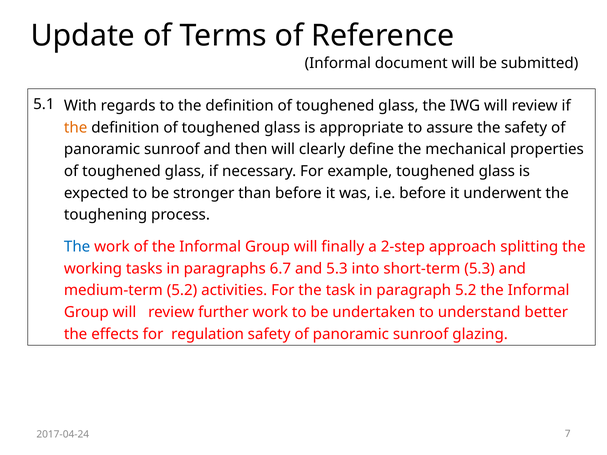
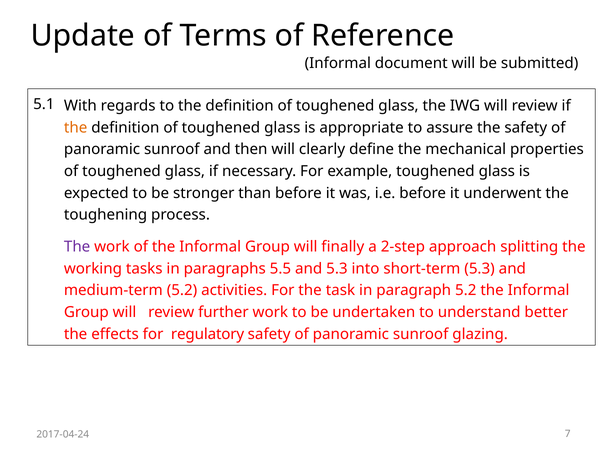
The colour: blue -> purple (77, 247)
6.7: 6.7 -> 5.5 (280, 269)
regulation: regulation -> regulatory (208, 334)
